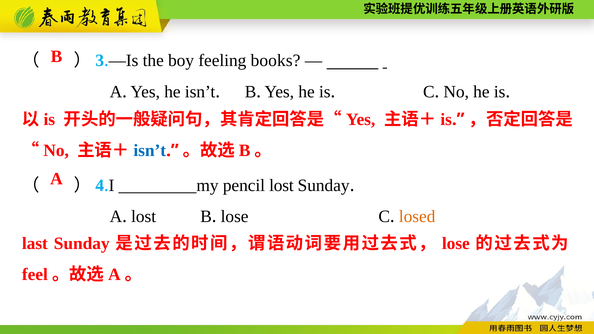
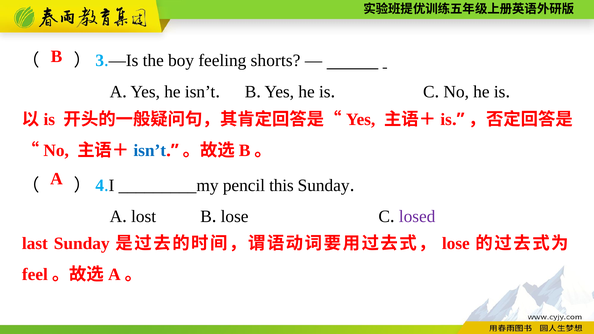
books: books -> shorts (276, 61)
pencil lost: lost -> this (281, 185)
losed colour: orange -> purple (417, 217)
